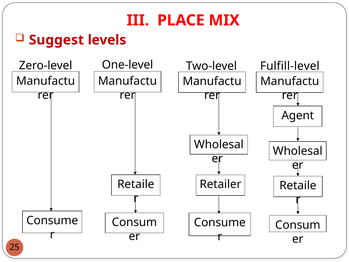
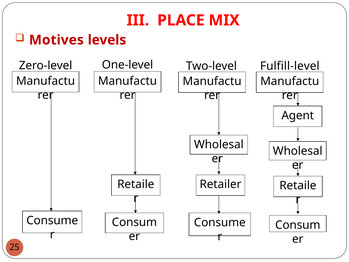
Suggest: Suggest -> Motives (56, 40)
